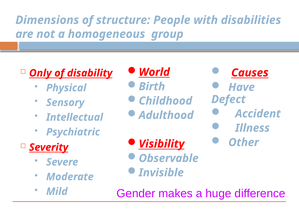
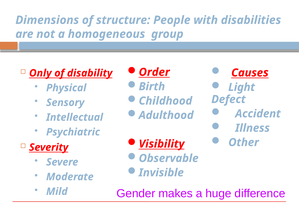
World: World -> Order (154, 72)
Have: Have -> Light (242, 87)
